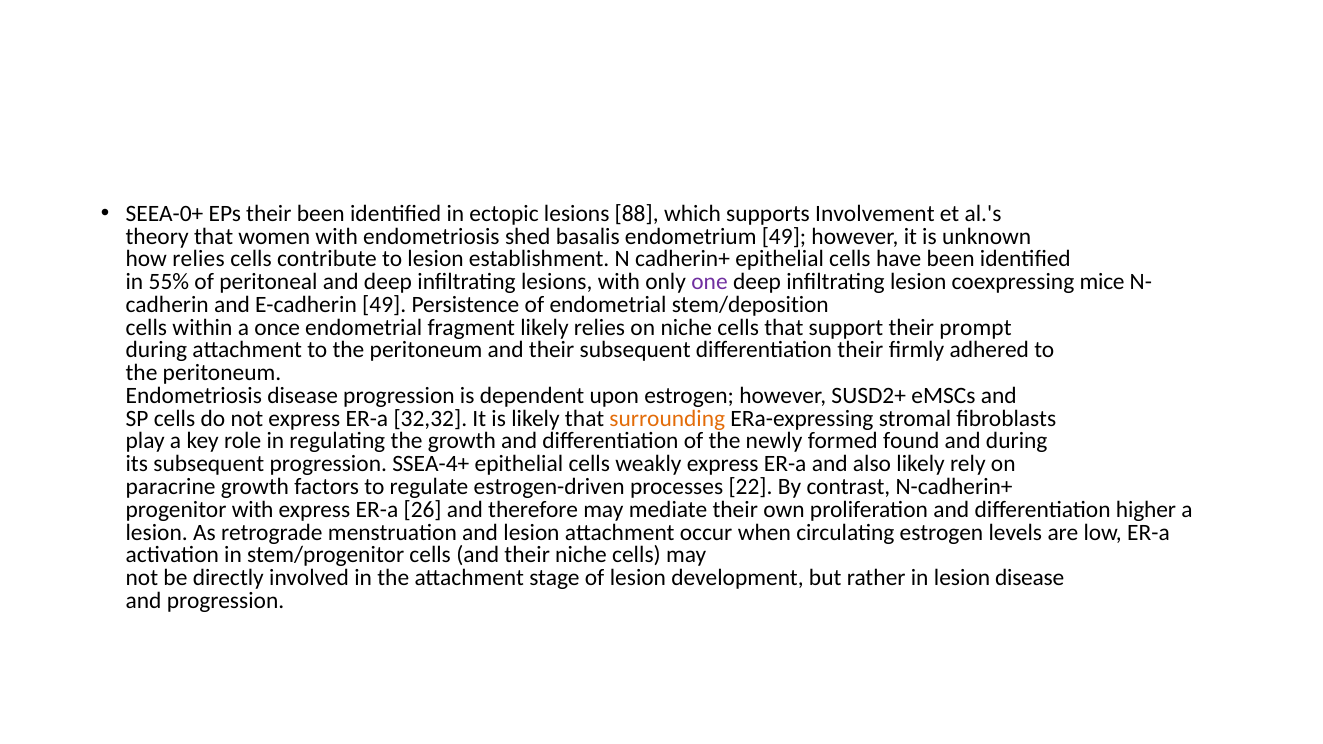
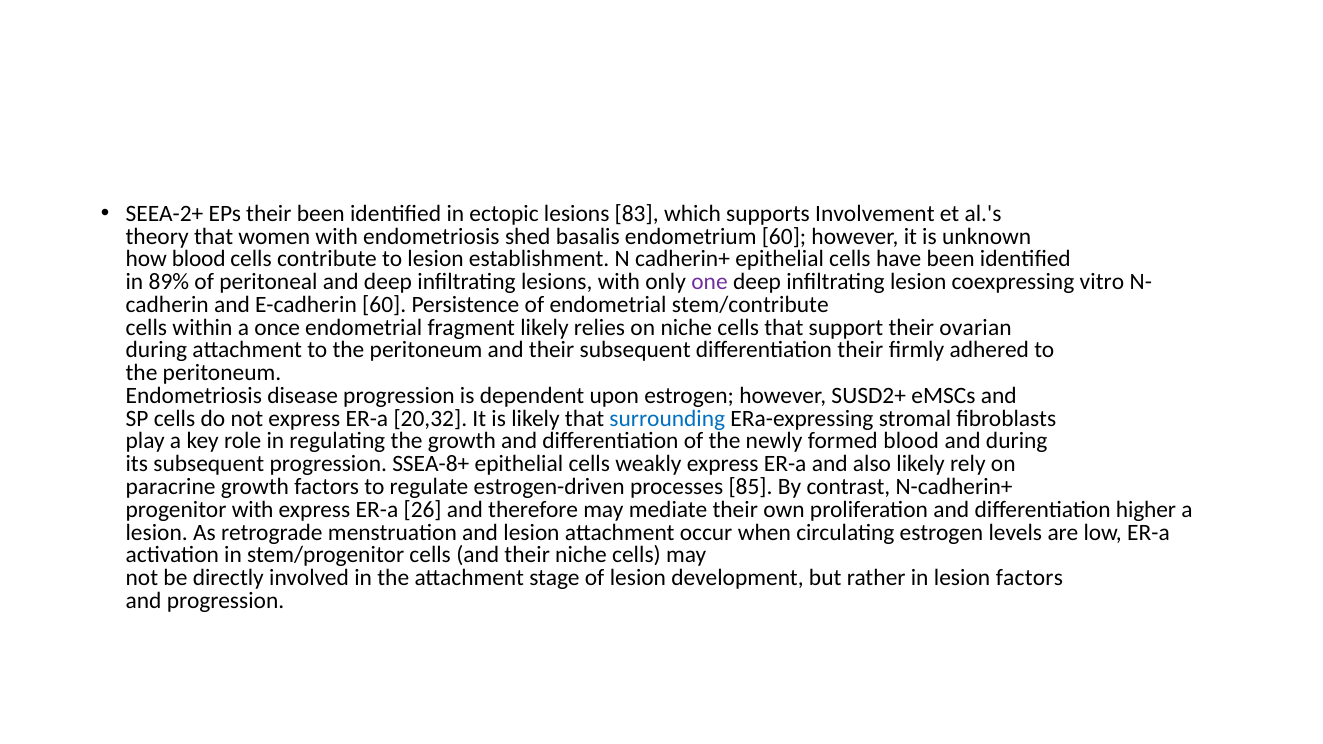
SEEA-0+: SEEA-0+ -> SEEA-2+ (164, 214)
88: 88 -> 83 (637, 214)
endometrium 49: 49 -> 60 (784, 236)
how relies: relies -> blood (199, 259)
55%: 55% -> 89% (169, 282)
mice: mice -> vitro (1102, 282)
E-cadherin 49: 49 -> 60 (384, 305)
stem/deposition: stem/deposition -> stem/contribute (750, 305)
prompt: prompt -> ovarian (976, 327)
32,32: 32,32 -> 20,32 (430, 419)
surrounding colour: orange -> blue (667, 419)
formed found: found -> blood (911, 441)
SSEA-4+: SSEA-4+ -> SSEA-8+ (431, 464)
22: 22 -> 85 (751, 487)
lesion disease: disease -> factors (1029, 578)
